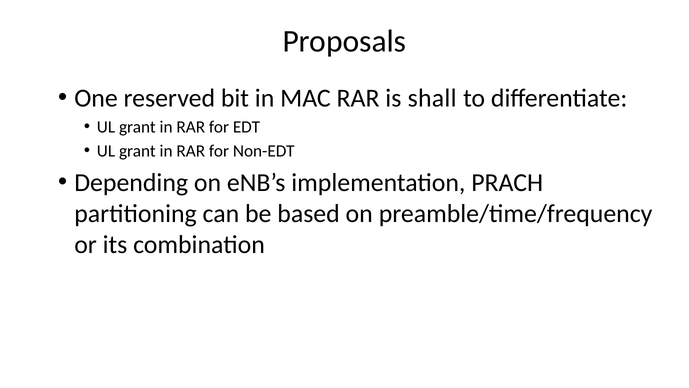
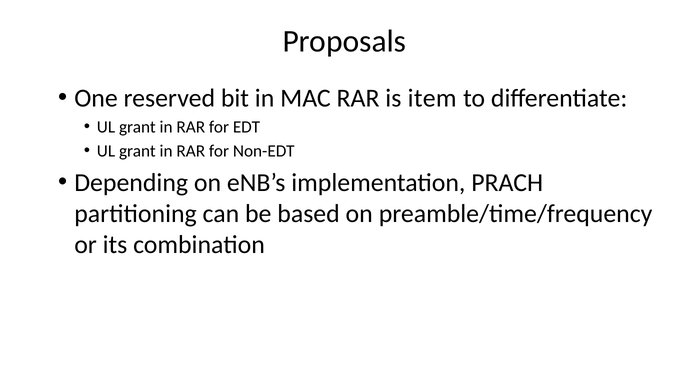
shall: shall -> item (432, 98)
